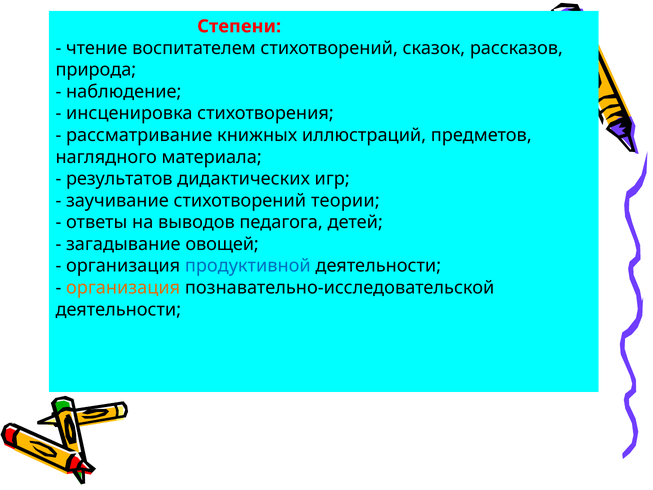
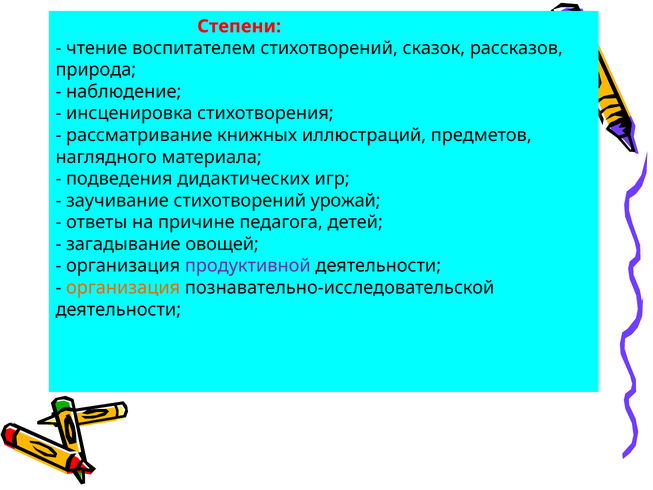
результатов: результатов -> подведения (119, 179)
теории: теории -> урожай (346, 201)
выводов: выводов -> причине (196, 222)
продуктивной colour: blue -> purple (248, 266)
